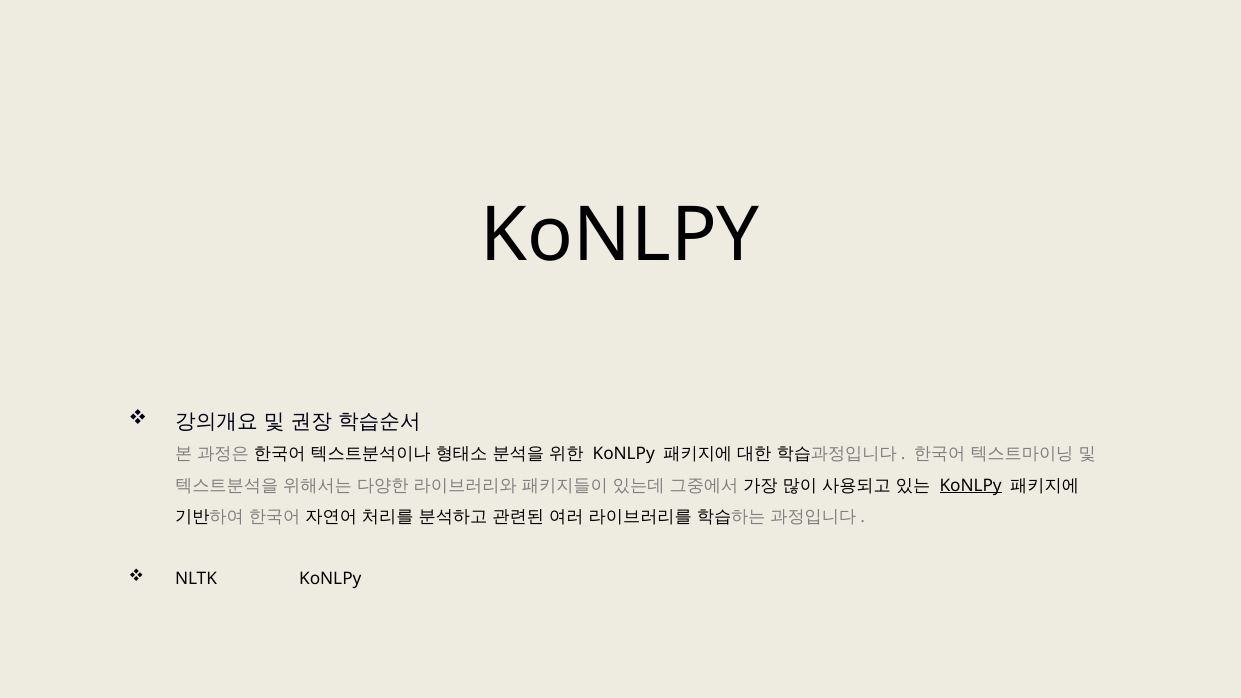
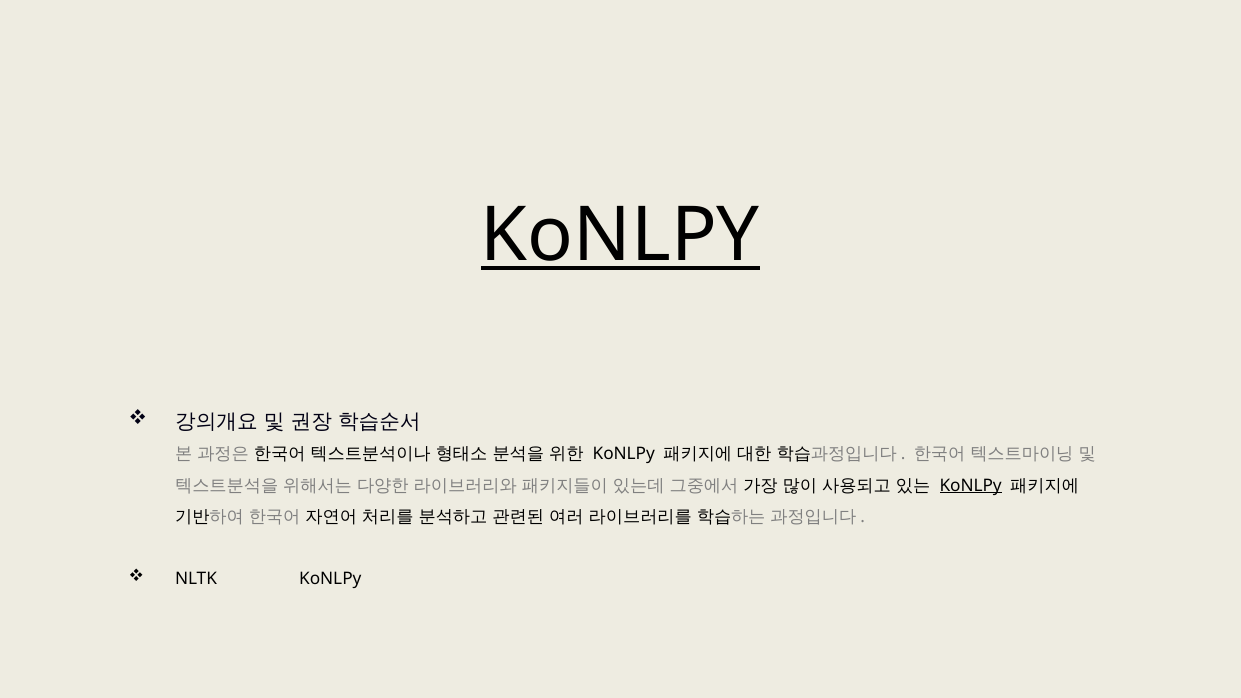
KoNLPY underline: none -> present (620, 235)
